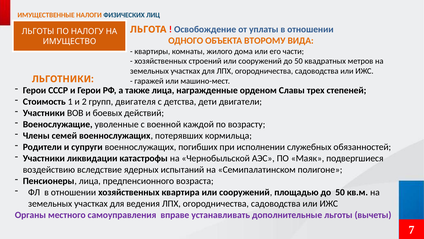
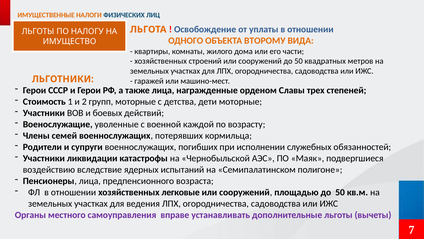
групп двигателя: двигателя -> моторные (136, 102)
дети двигатели: двигатели -> моторные (240, 102)
квартира: квартира -> легковые (181, 192)
